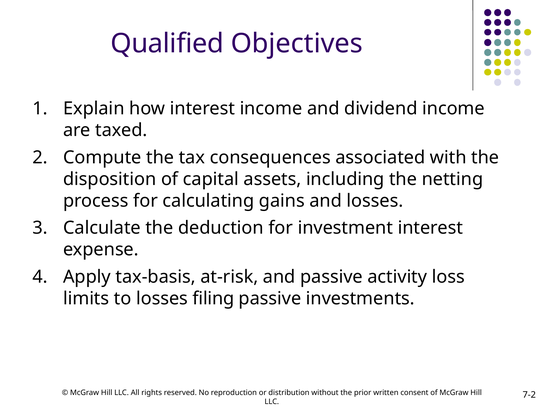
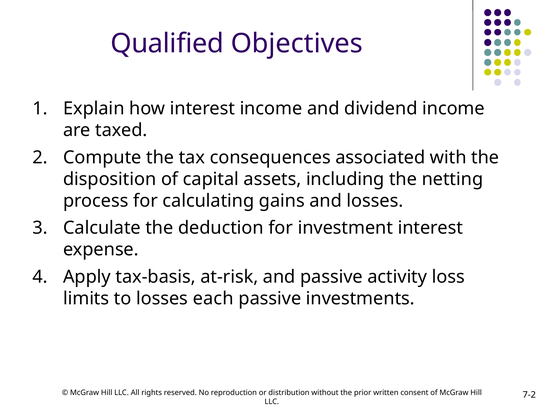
filing: filing -> each (213, 299)
